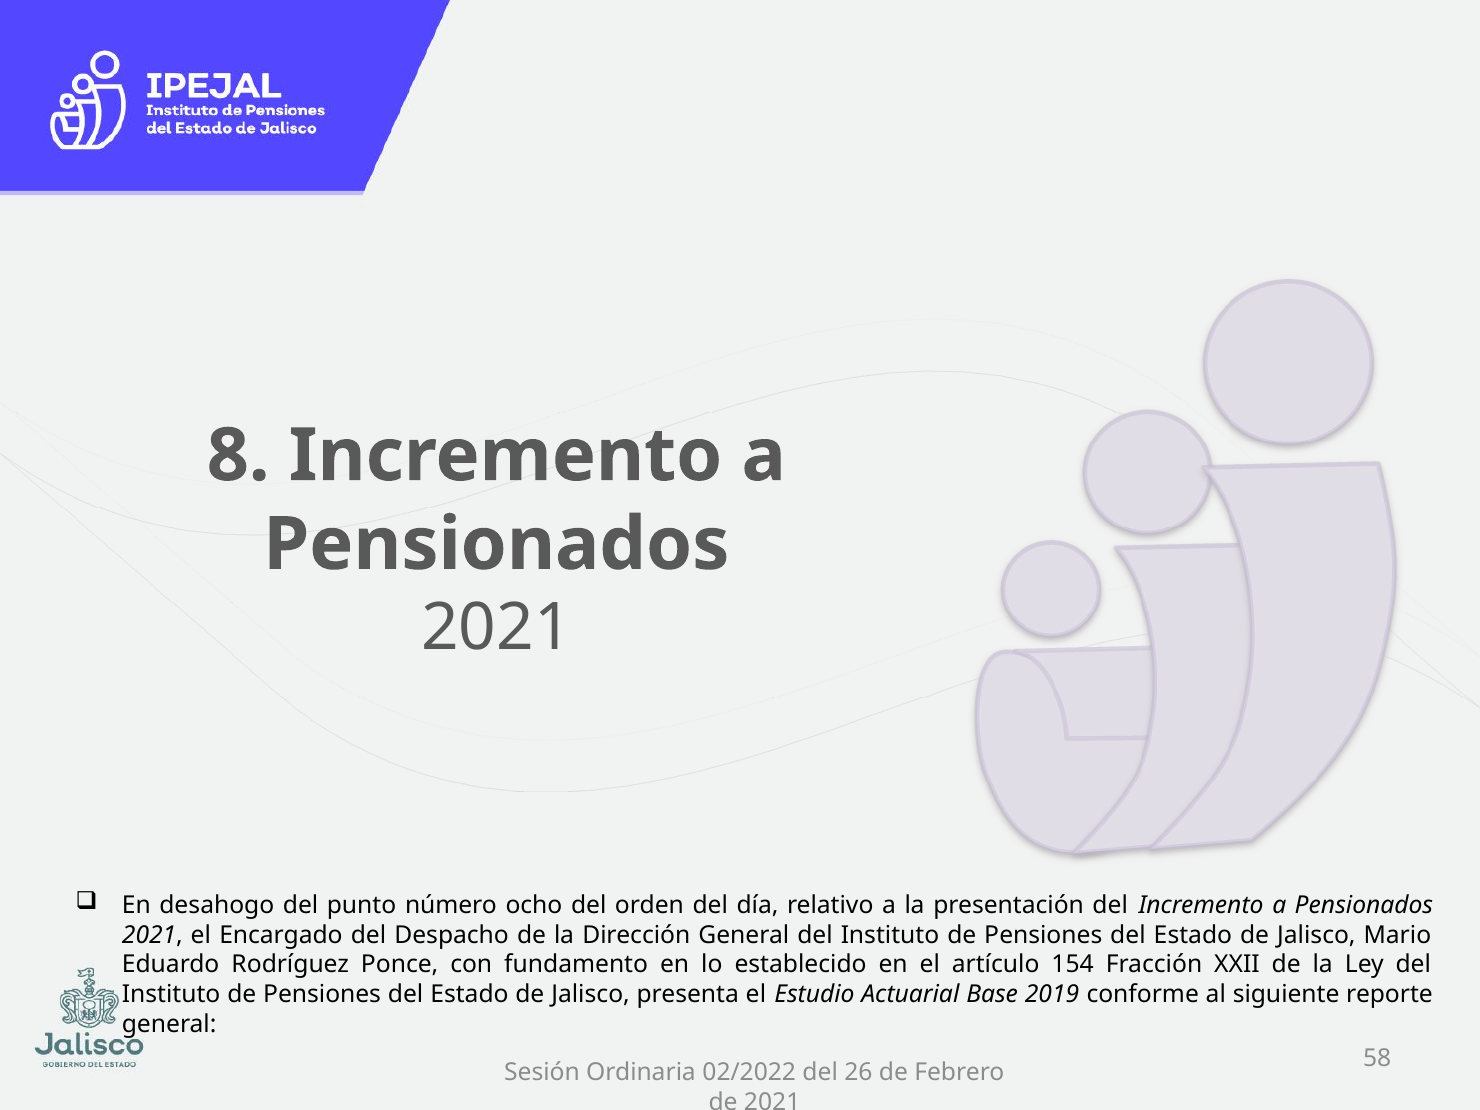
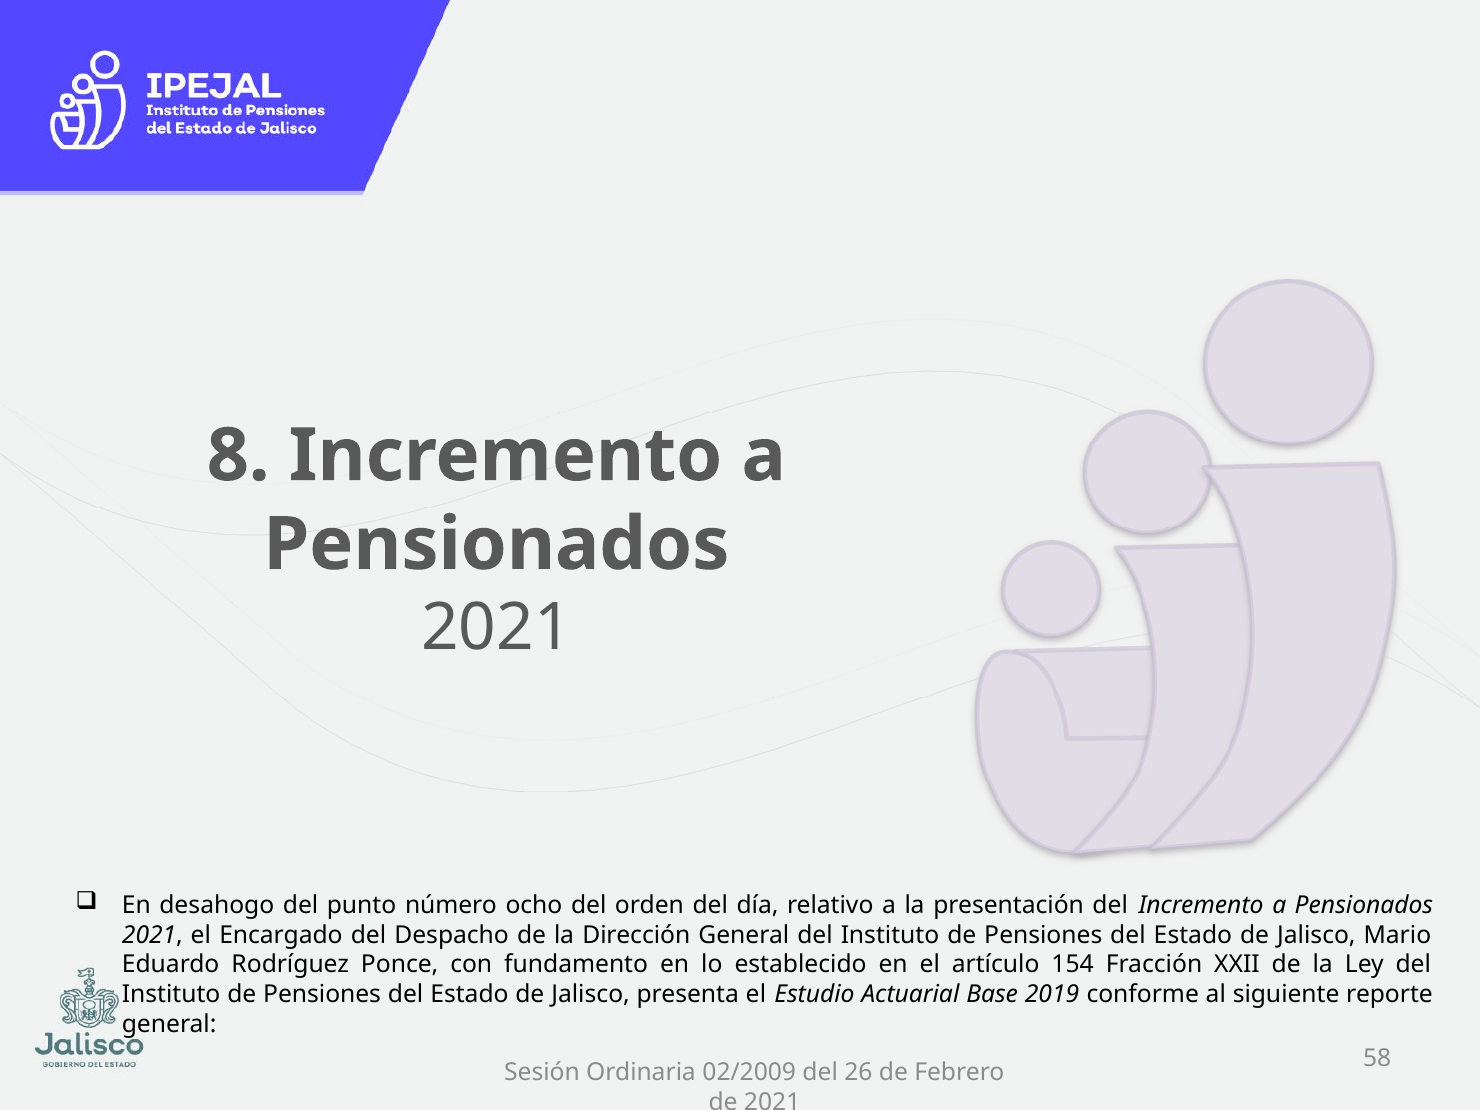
02/2022: 02/2022 -> 02/2009 (749, 1072)
